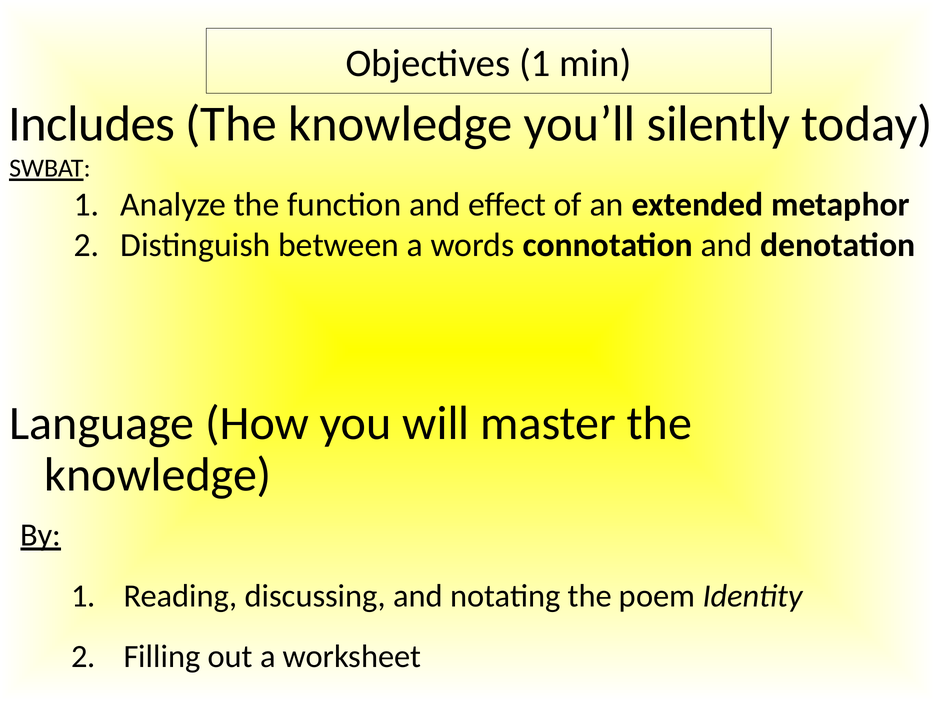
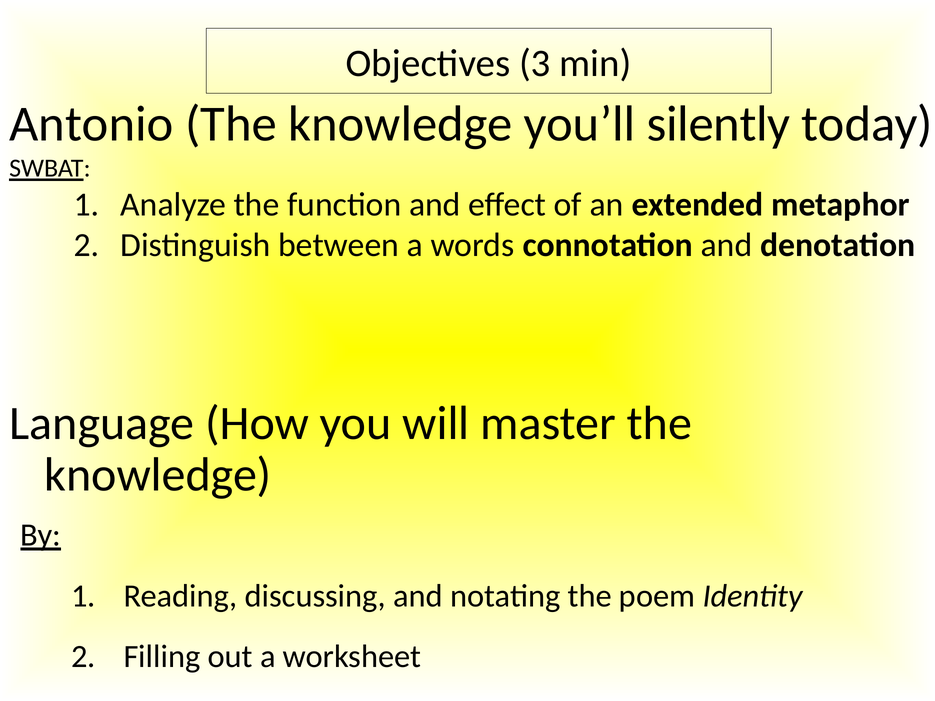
Objectives 1: 1 -> 3 (535, 63)
Includes: Includes -> Antonio (91, 124)
